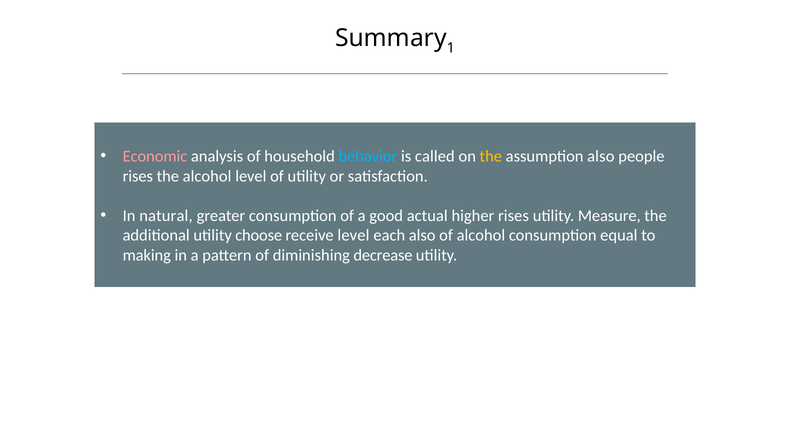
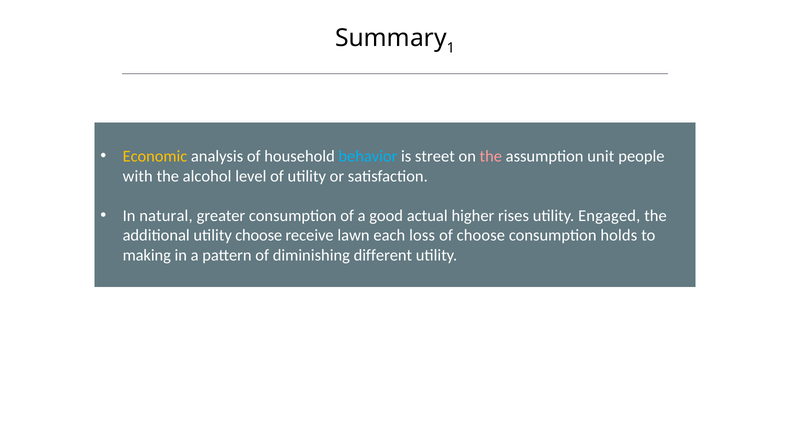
Economic colour: pink -> yellow (155, 156)
called: called -> street (435, 156)
the colour: yellow -> pink (491, 156)
assumption also: also -> unit (601, 156)
rises: rises -> with (138, 176)
Measure: Measure -> Engaged (609, 215)
receive level: level -> lawn (354, 235)
each also: also -> loss (422, 235)
of alcohol: alcohol -> choose (481, 235)
equal: equal -> holds (619, 235)
decrease: decrease -> different (383, 255)
